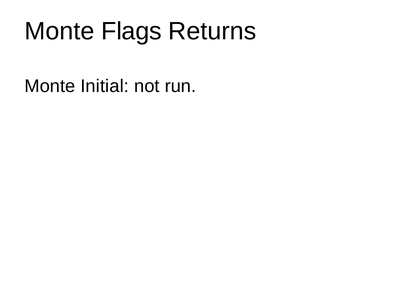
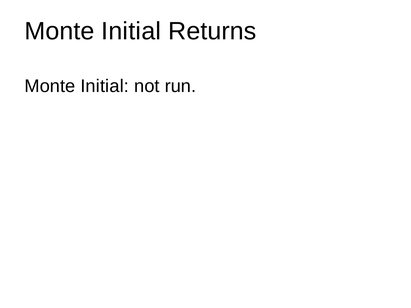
Flags: Flags -> Initial (131, 31)
